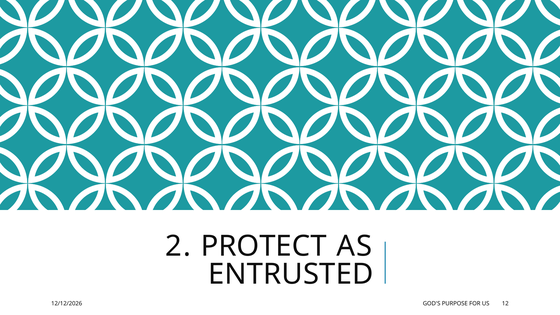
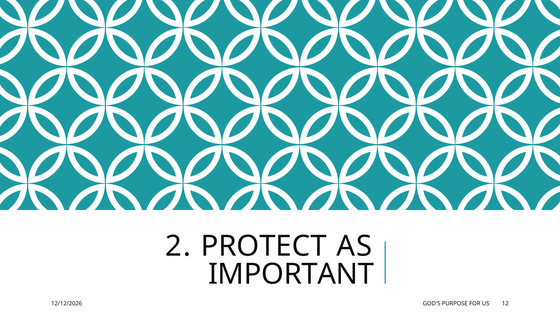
ENTRUSTED: ENTRUSTED -> IMPORTANT (291, 274)
